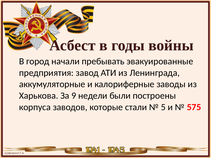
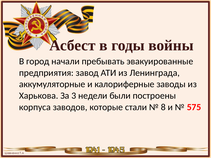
9: 9 -> 3 (74, 96)
5: 5 -> 8 (163, 107)
